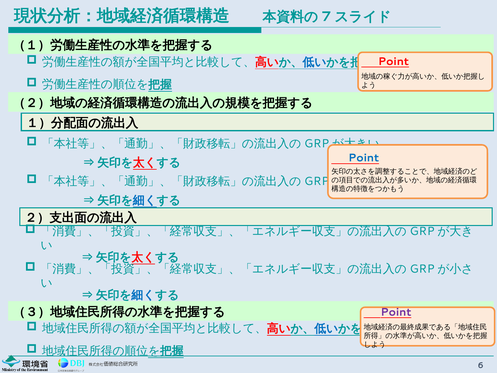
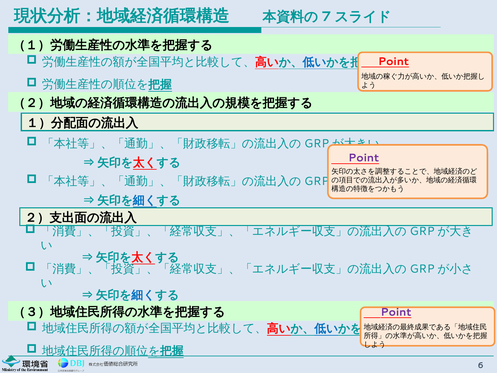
Point colour: blue -> purple (364, 158)
